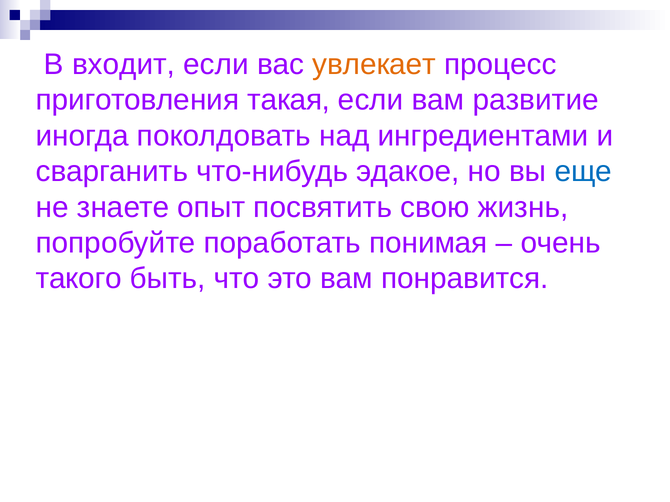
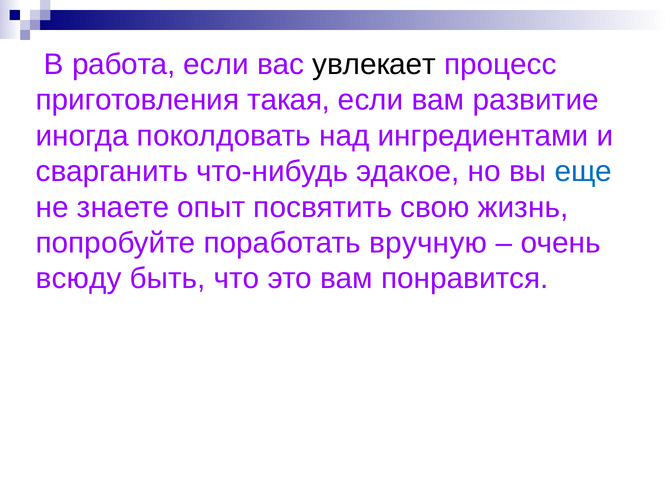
входит: входит -> работа (124, 64)
увлекает colour: orange -> black (374, 64)
понимая: понимая -> вручную (428, 243)
такого: такого -> всюду (79, 279)
